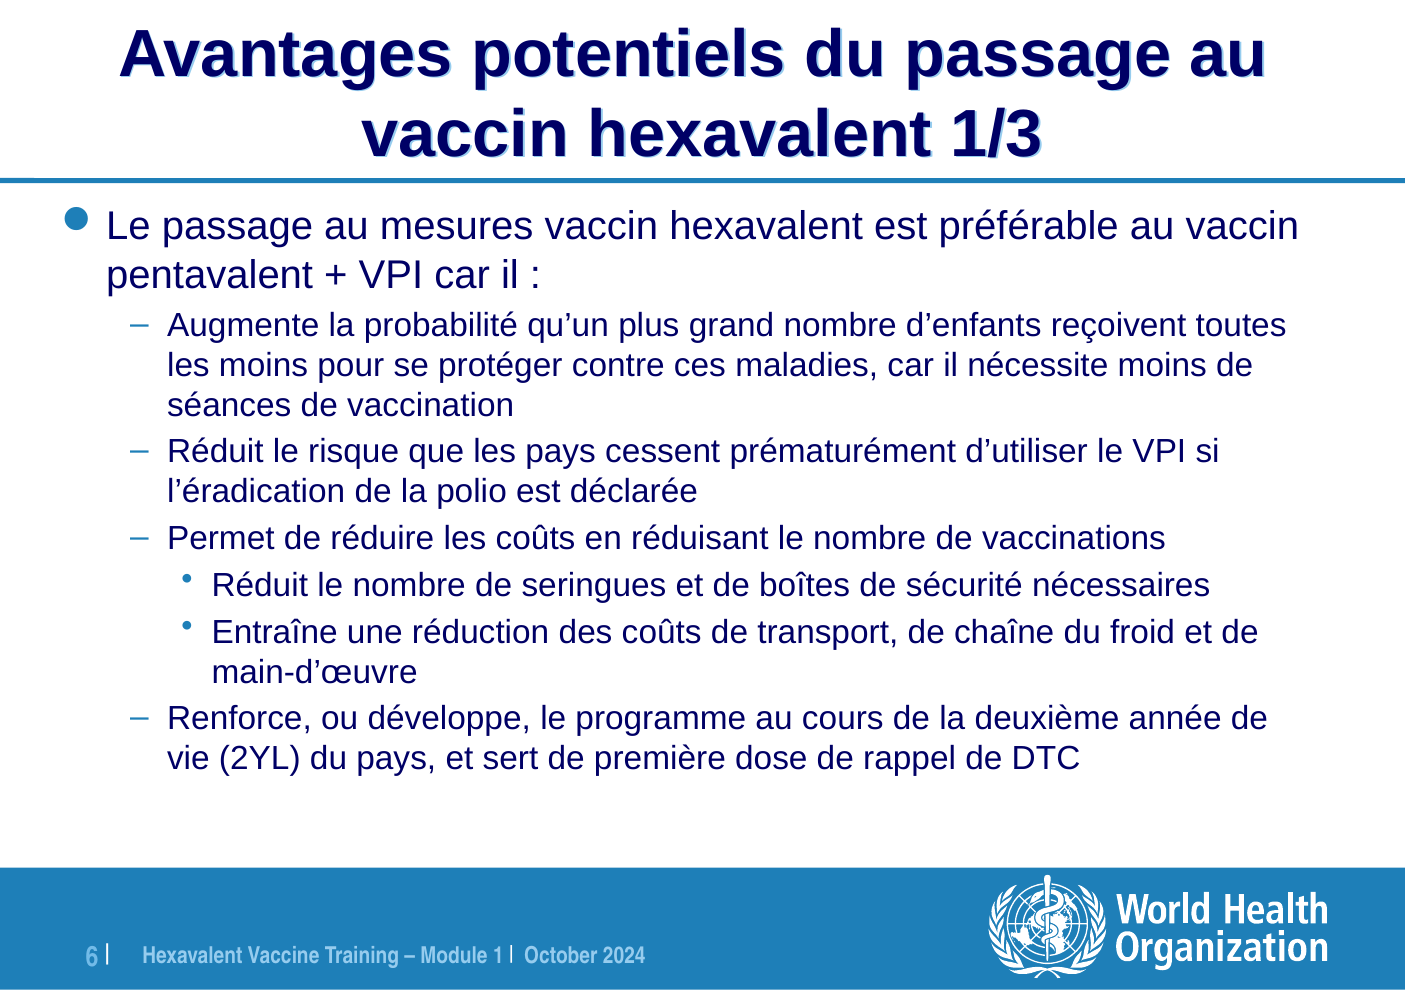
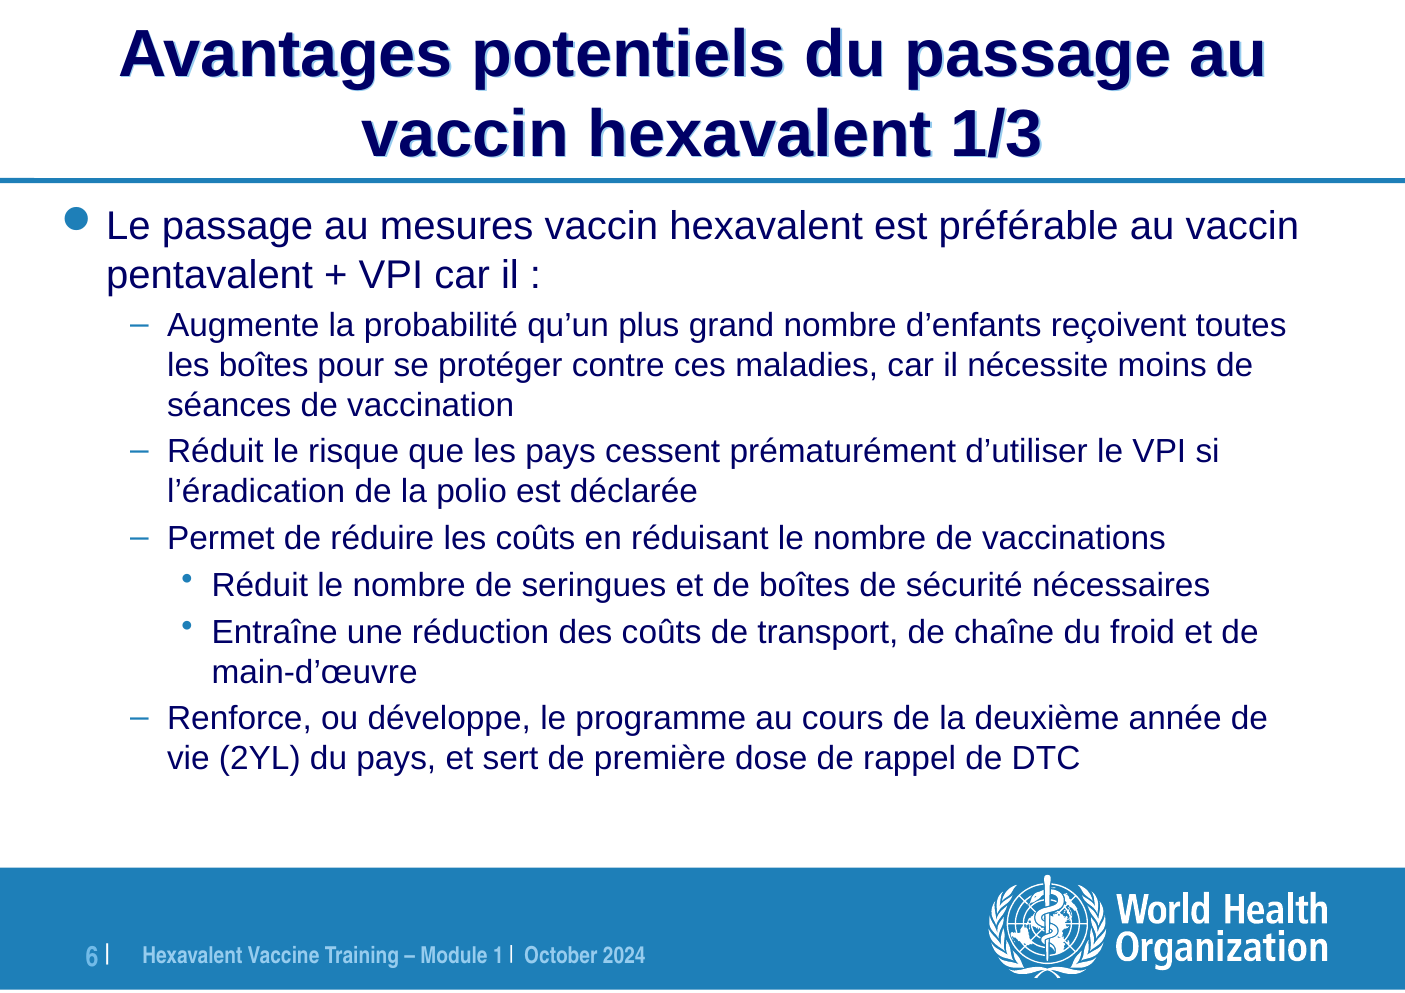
les moins: moins -> boîtes (264, 365)
